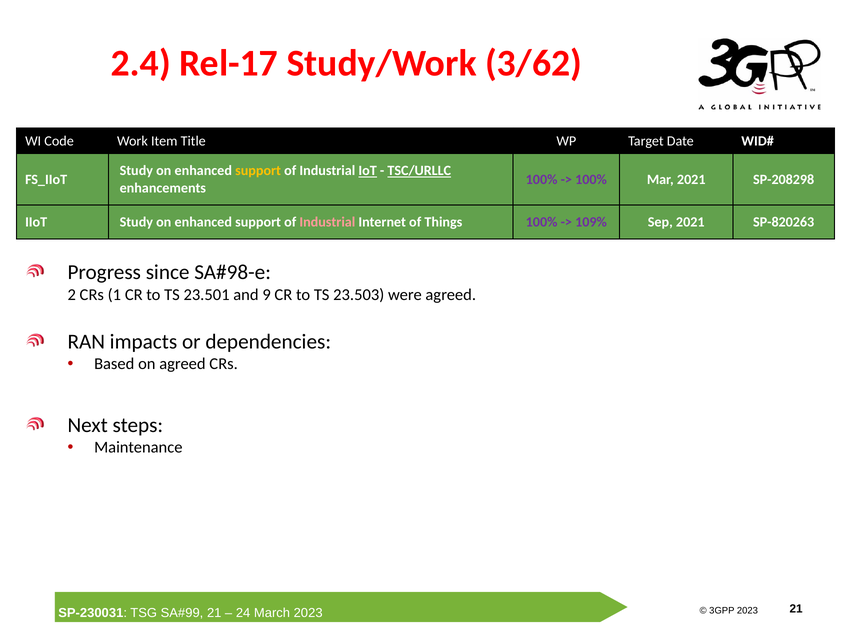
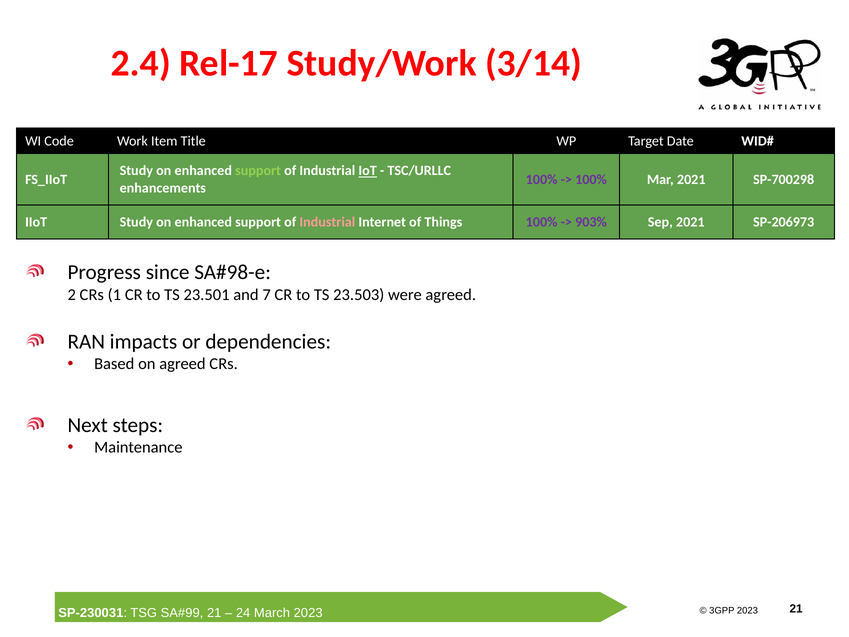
3/62: 3/62 -> 3/14 (534, 63)
support colour: yellow -> light green (258, 171)
TSC/URLLC underline: present -> none (419, 171)
SP-208298: SP-208298 -> SP-700298 (784, 179)
109%: 109% -> 903% (591, 222)
SP-820263: SP-820263 -> SP-206973 (784, 222)
9: 9 -> 7 (267, 294)
